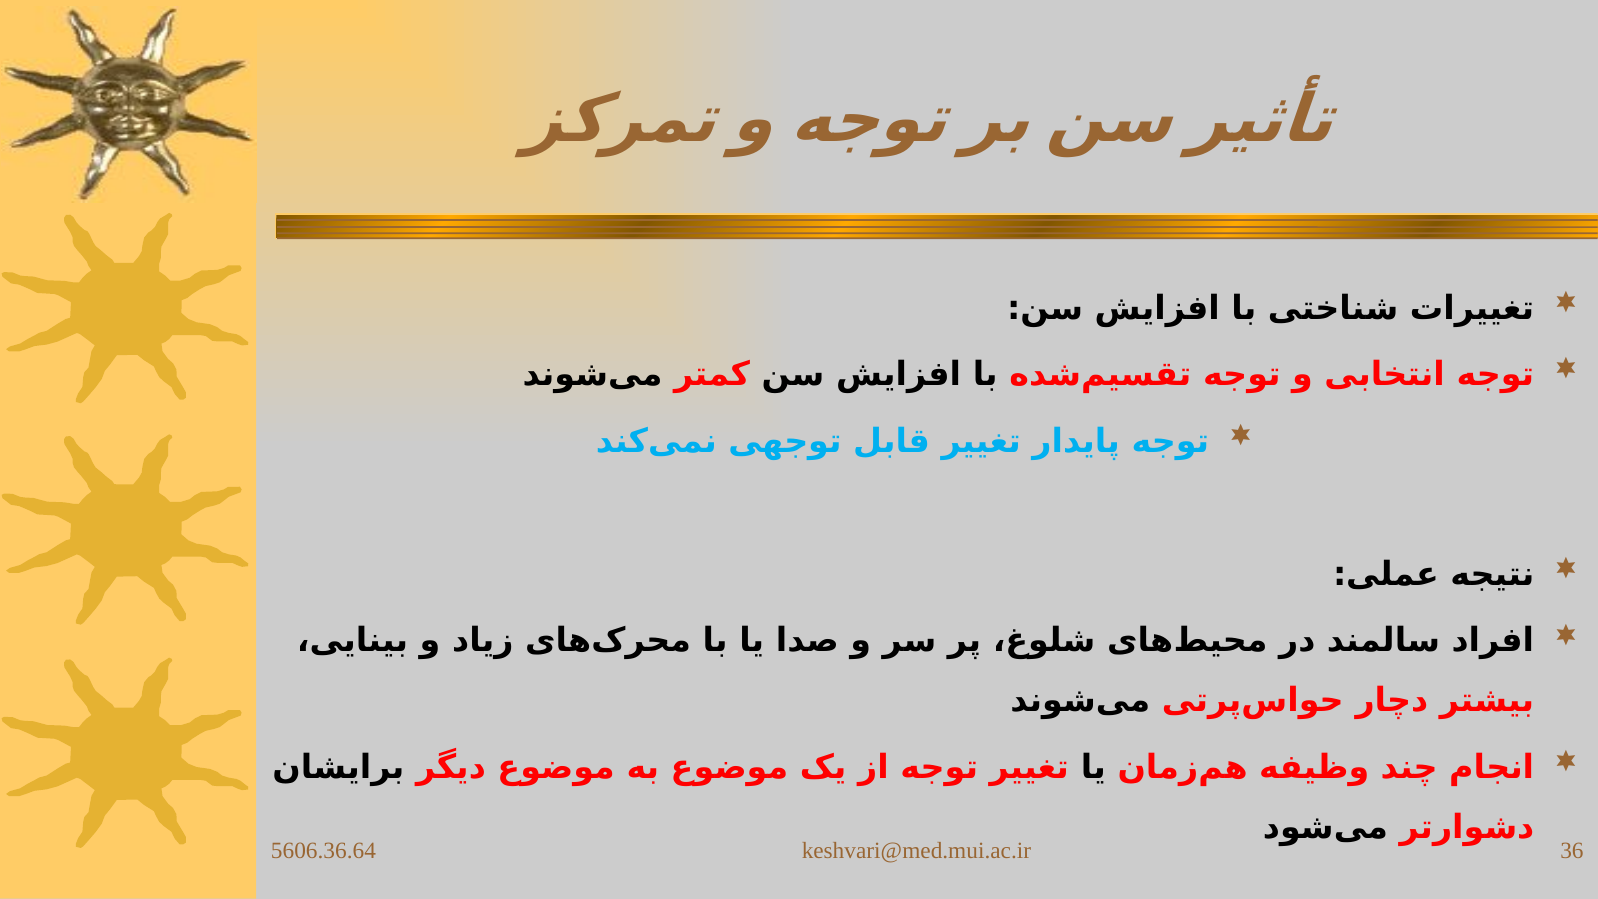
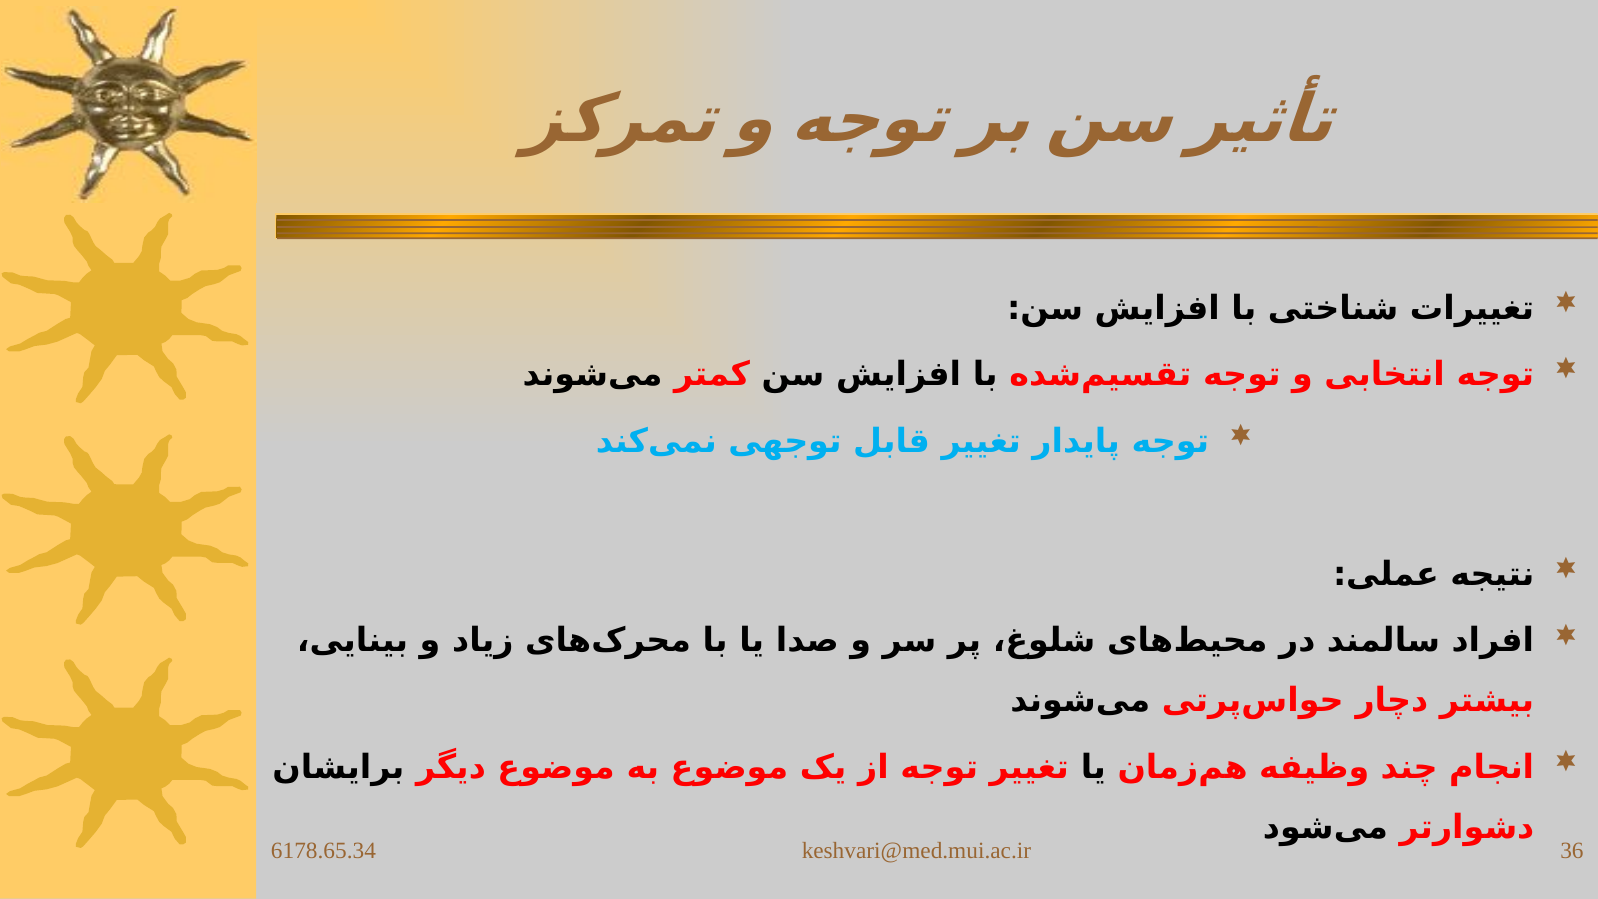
5606.36.64: 5606.36.64 -> 6178.65.34 (323, 851)
